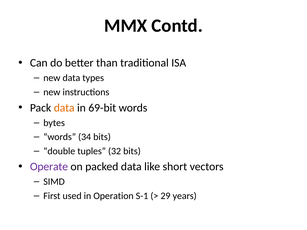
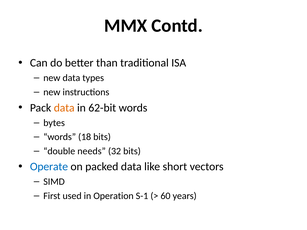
69-bit: 69-bit -> 62-bit (102, 108)
34: 34 -> 18 (85, 137)
tuples: tuples -> needs (92, 151)
Operate colour: purple -> blue (49, 167)
29: 29 -> 60 (165, 196)
